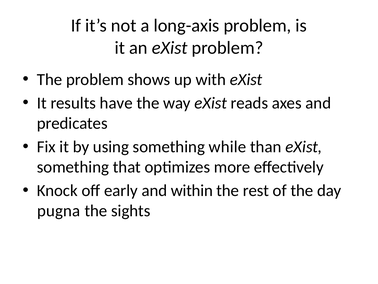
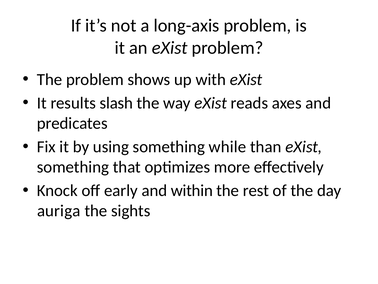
have: have -> slash (116, 103)
pugna: pugna -> auriga (59, 210)
